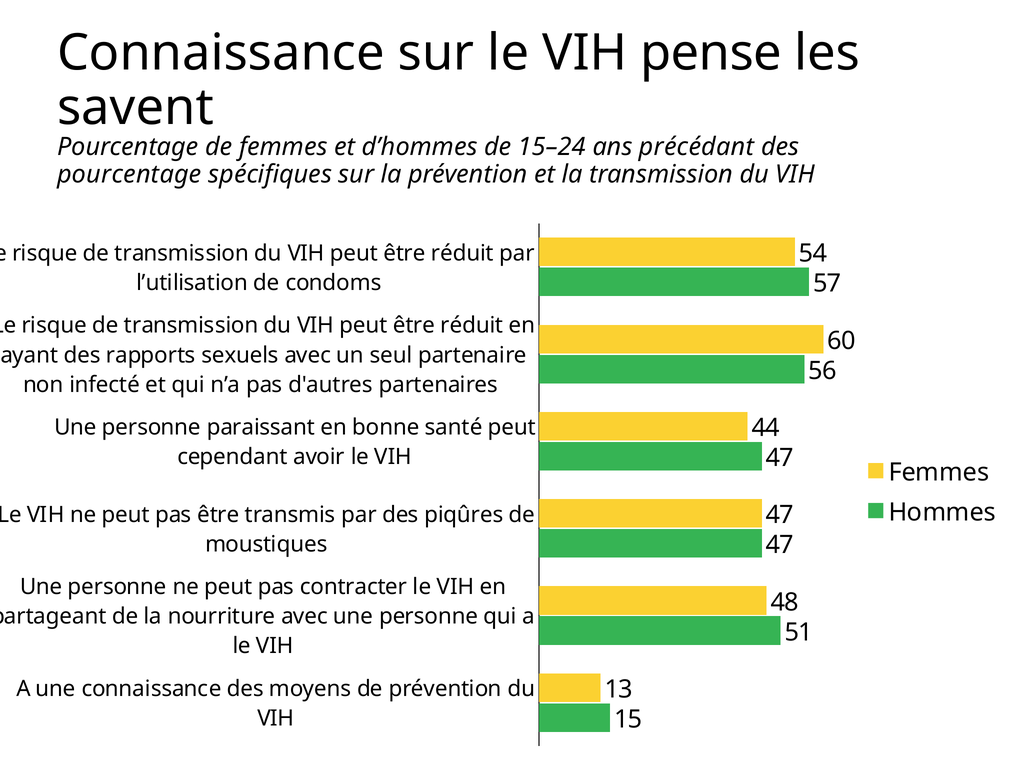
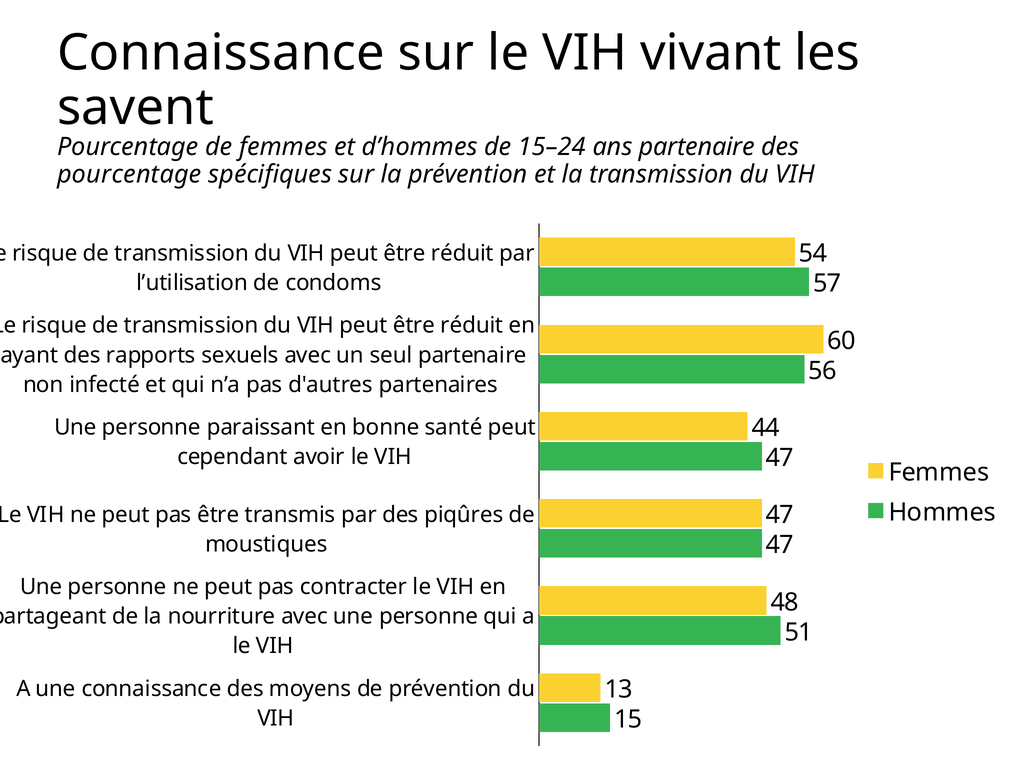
pense: pense -> vivant (711, 53)
ans précédant: précédant -> partenaire (697, 147)
